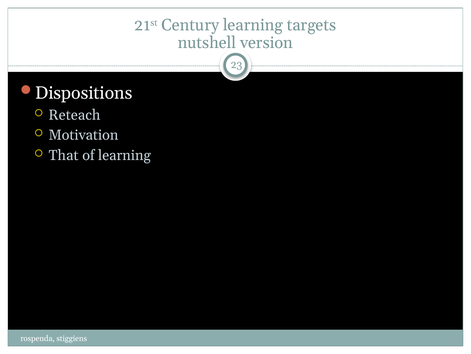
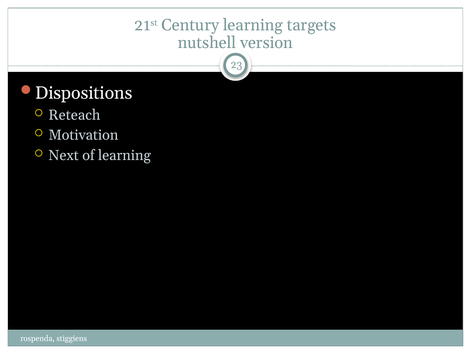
That: That -> Next (64, 155)
